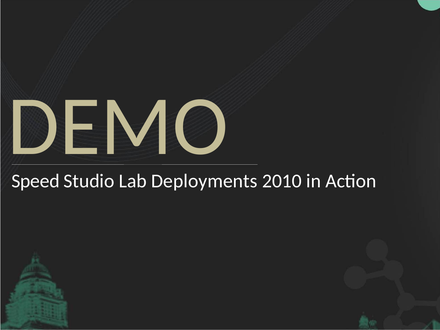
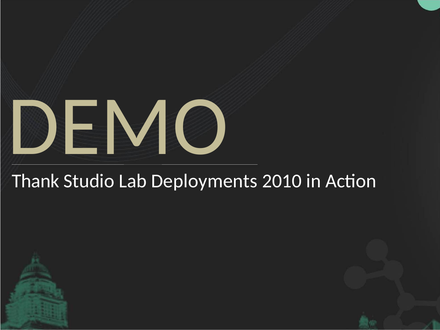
Speed: Speed -> Thank (36, 181)
